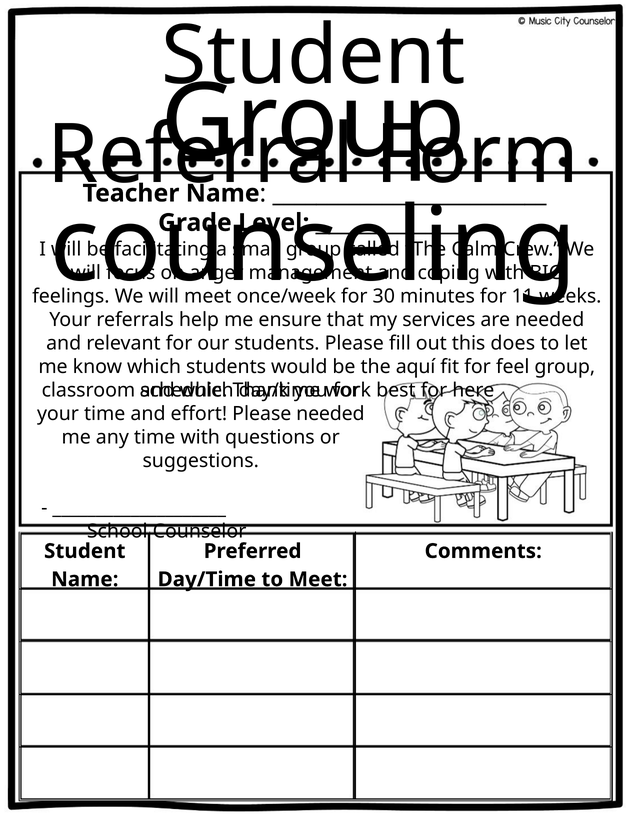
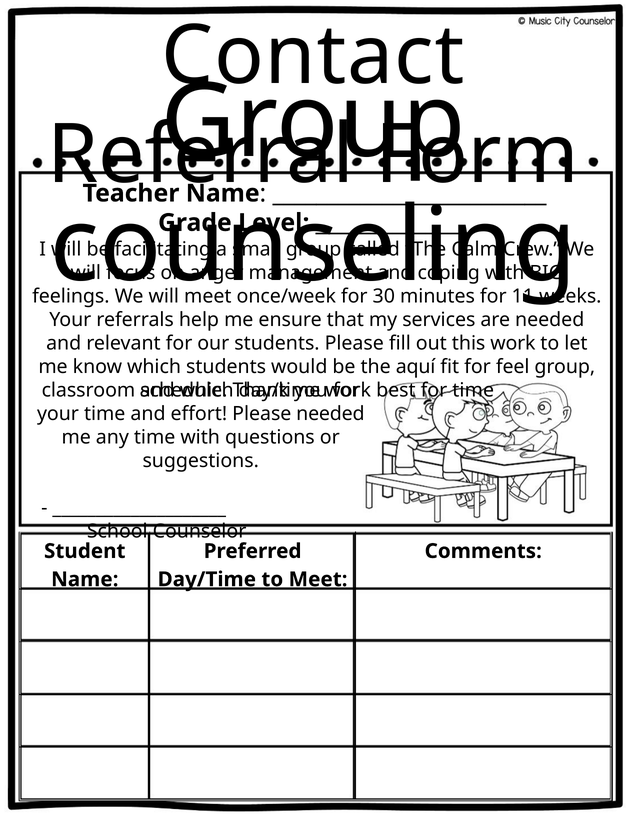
Student: Student -> Contact (313, 56)
this does: does -> work (513, 343)
for here: here -> time (473, 390)
